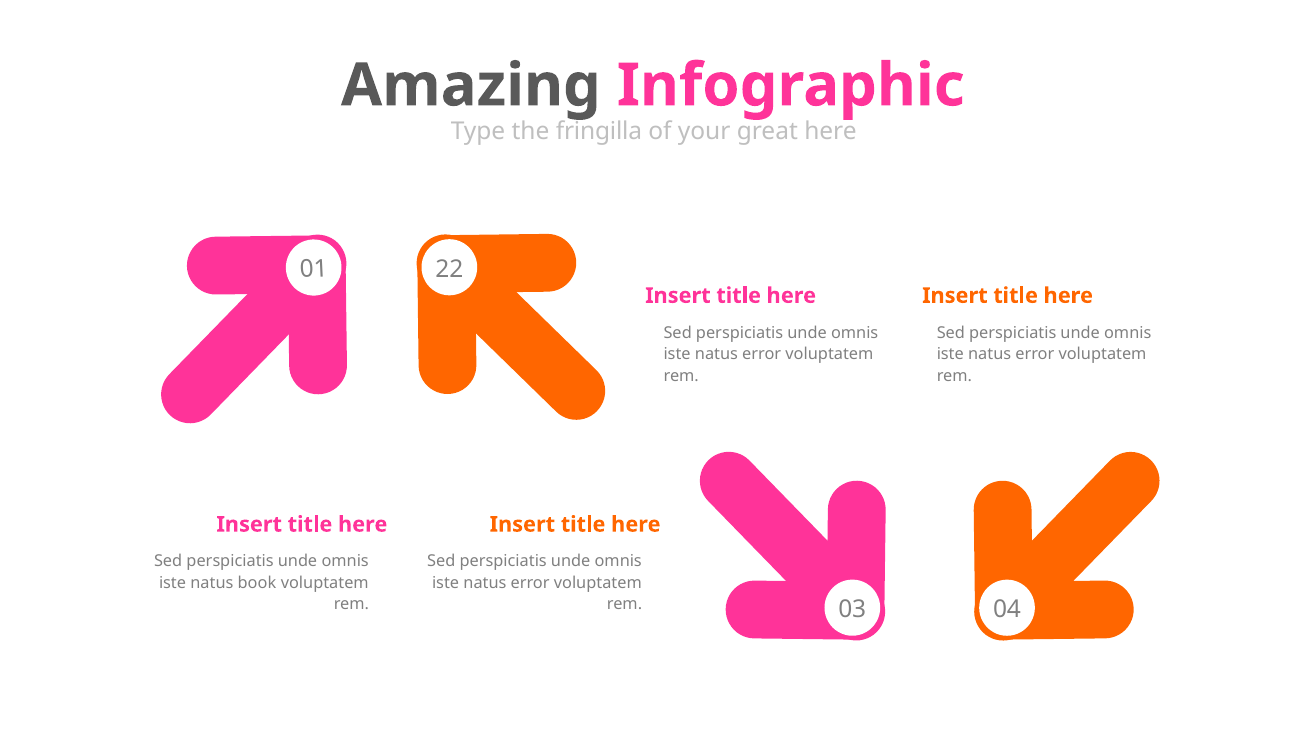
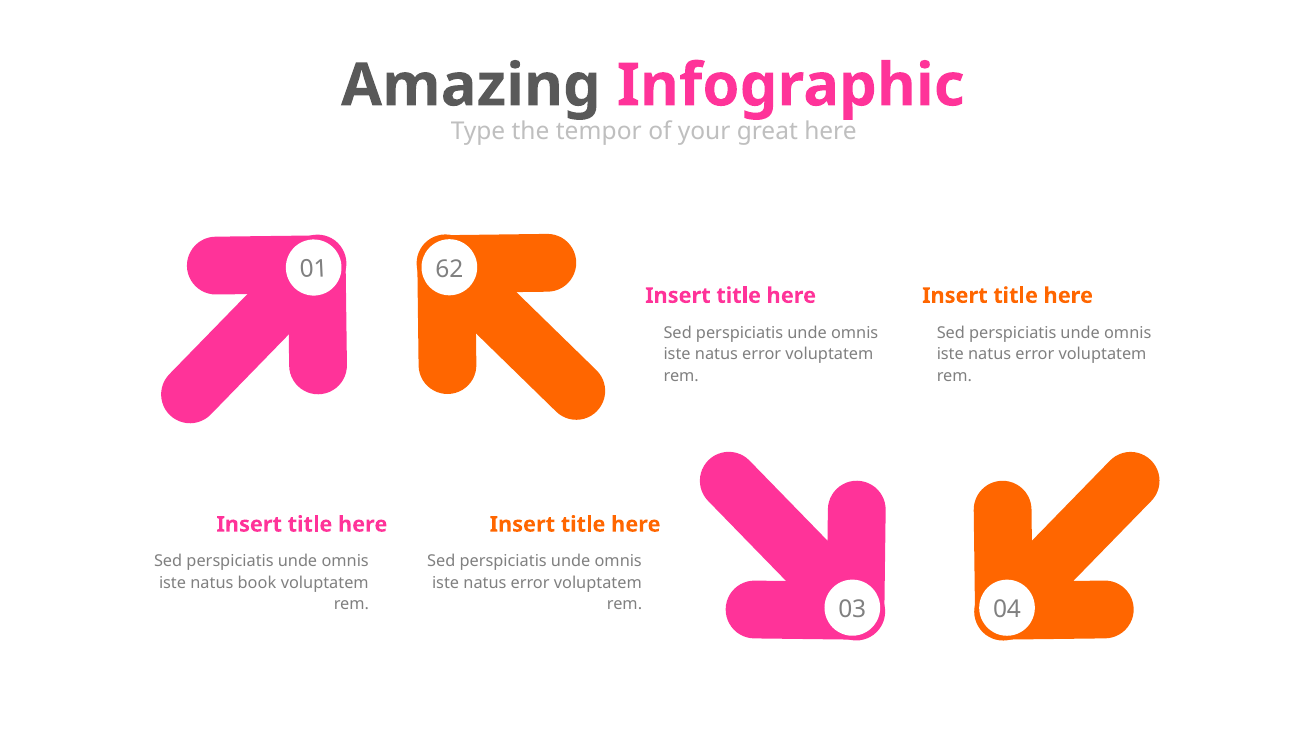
fringilla: fringilla -> tempor (599, 132)
22: 22 -> 62 (449, 269)
